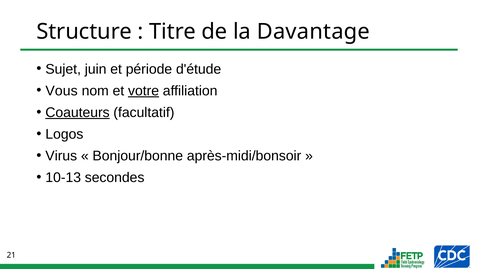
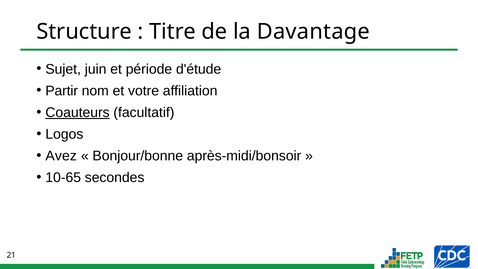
Vous: Vous -> Partir (62, 91)
votre underline: present -> none (144, 91)
Virus: Virus -> Avez (61, 156)
10-13: 10-13 -> 10-65 (63, 177)
